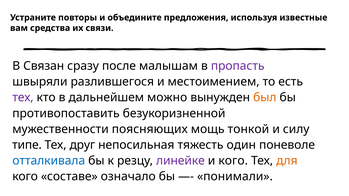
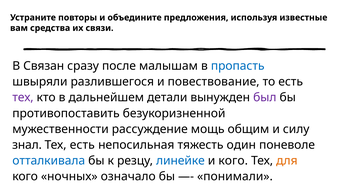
пропасть colour: purple -> blue (238, 66)
местоимением: местоимением -> повествование (214, 82)
можно: можно -> детали (167, 98)
был colour: orange -> purple (265, 98)
поясняющих: поясняющих -> рассуждение (150, 129)
тонкой: тонкой -> общим (248, 129)
типе: типе -> знал (27, 145)
Тех друг: друг -> есть (82, 145)
линейке colour: purple -> blue (180, 161)
составе: составе -> ночных (69, 177)
